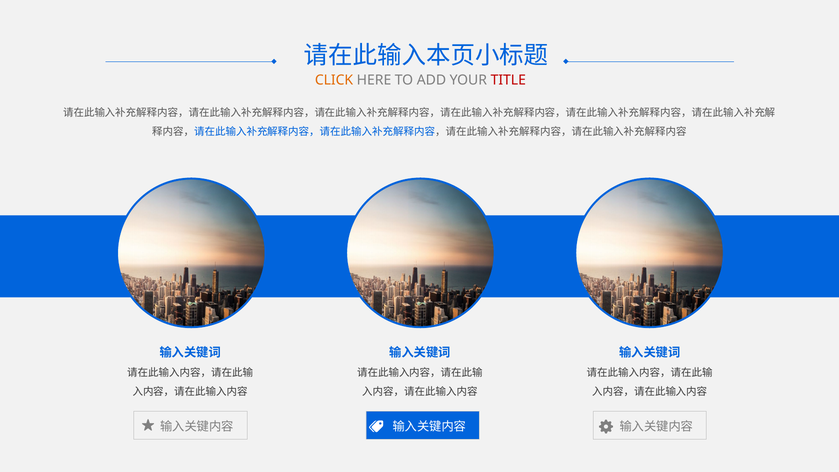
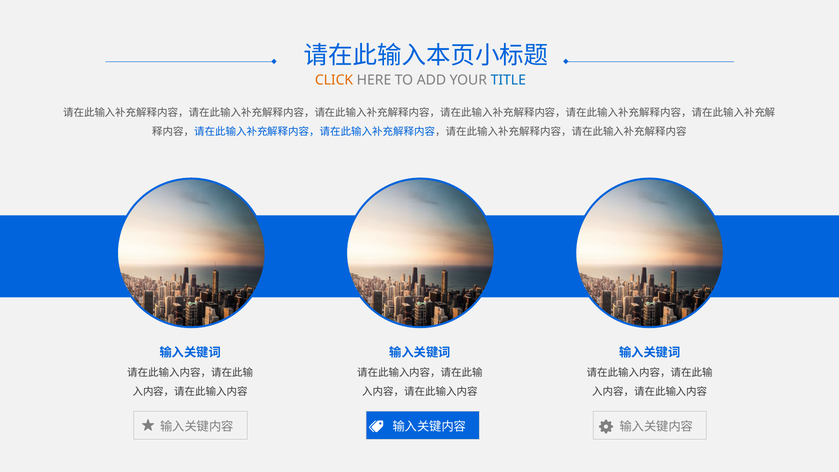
TITLE colour: red -> blue (508, 80)
